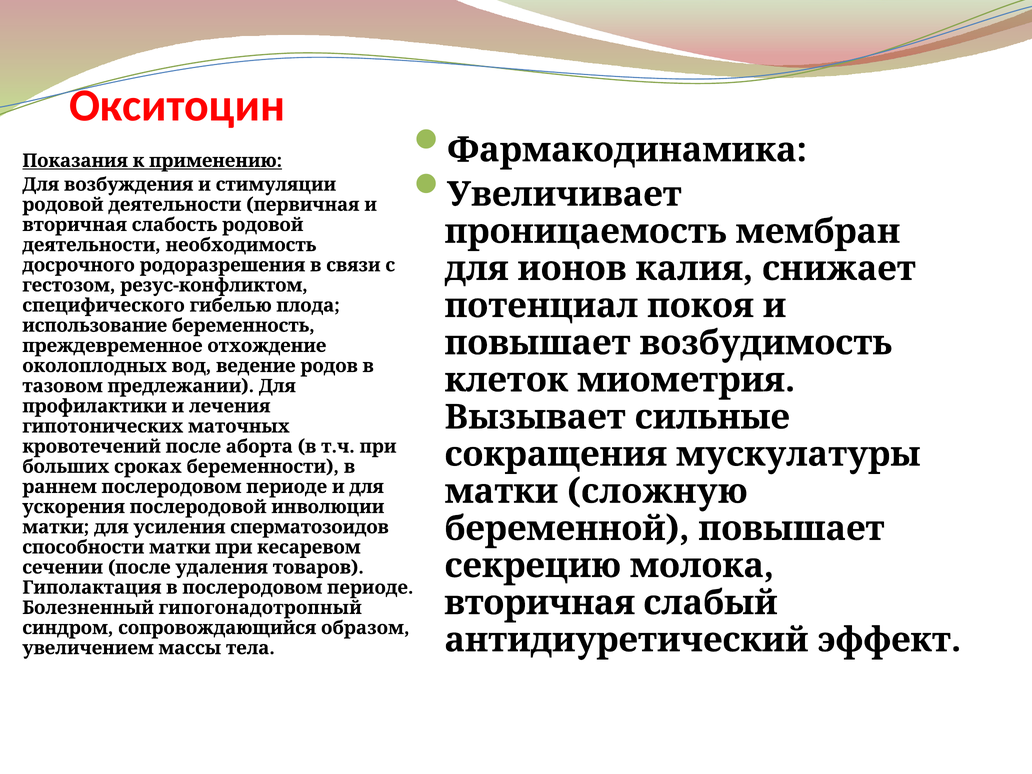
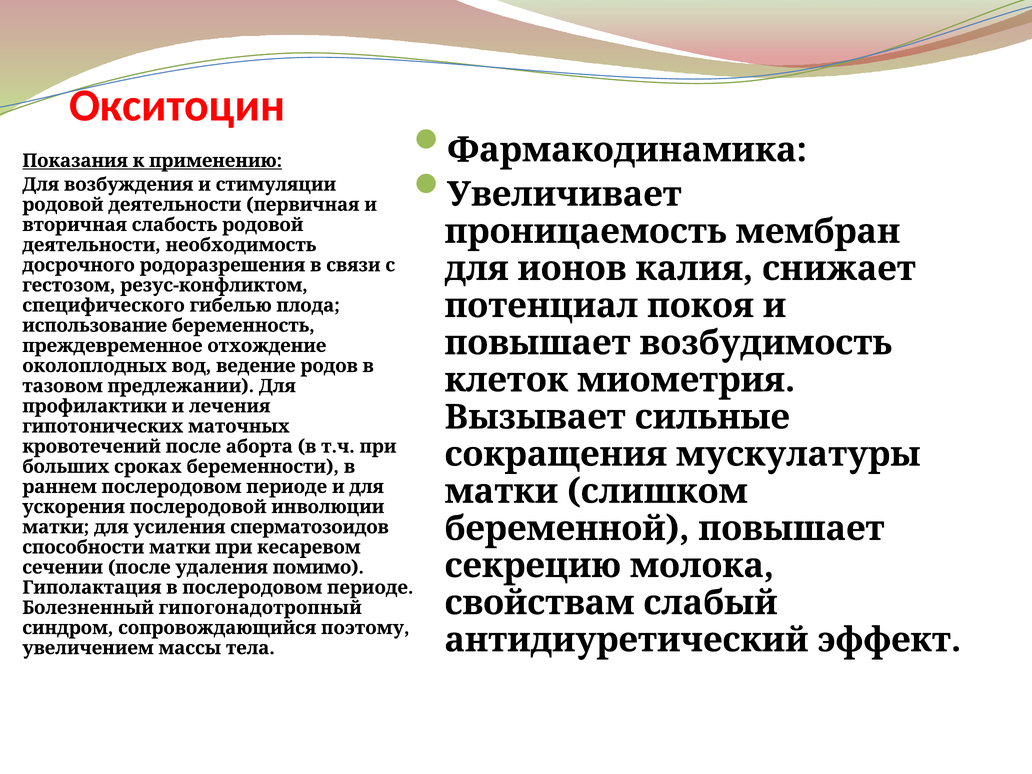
сложную: сложную -> слишком (657, 491)
товаров: товаров -> помимо (318, 567)
вторичная: вторичная -> свойствам (540, 603)
образом: образом -> поэтому (365, 628)
